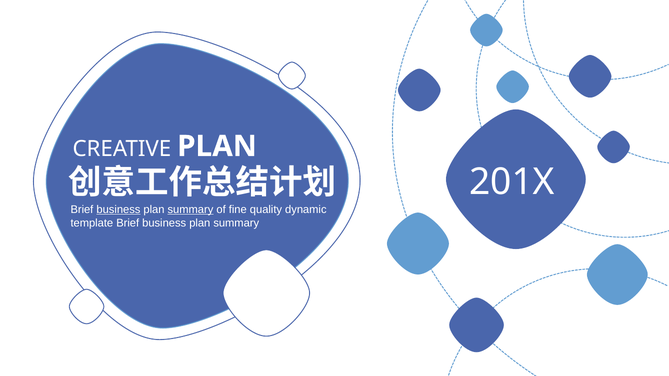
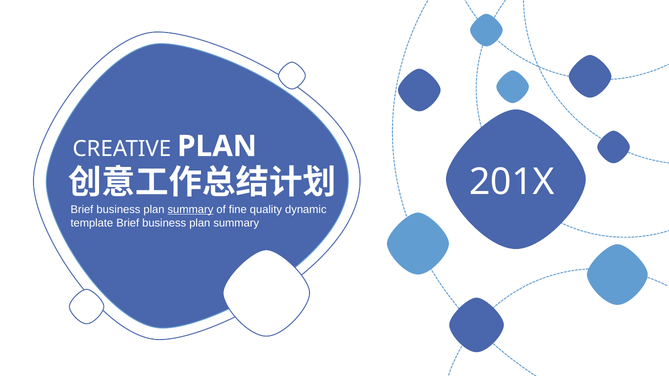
business underline: present -> none (118, 210)
